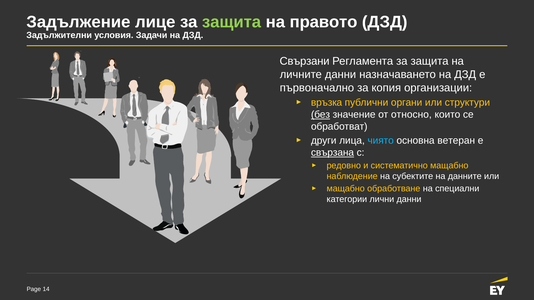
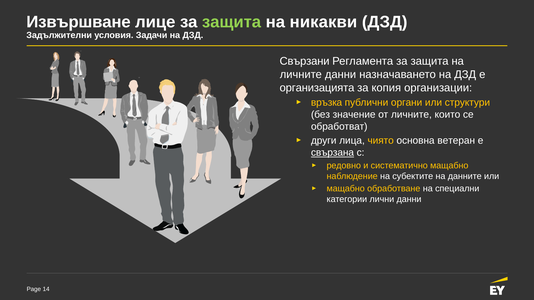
Задължение: Задължение -> Извършване (79, 22)
правото: правото -> никакви (323, 22)
първоначално: първоначално -> организацията (317, 88)
без underline: present -> none (320, 115)
от относно: относно -> личните (411, 115)
чиято colour: light blue -> yellow (381, 141)
